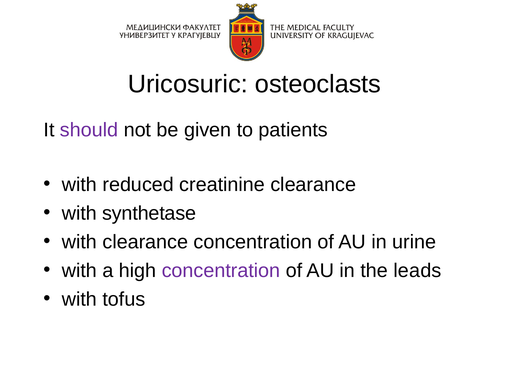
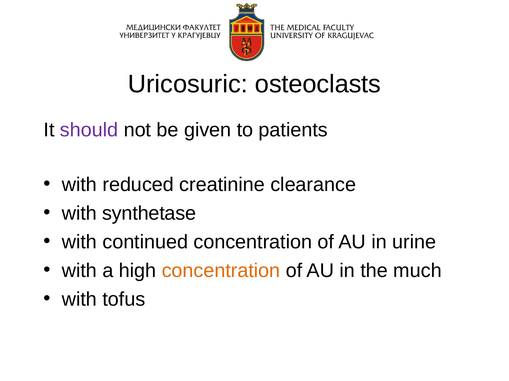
with clearance: clearance -> continued (145, 242)
concentration colour: purple -> orange (221, 271)
leads: leads -> much (418, 271)
